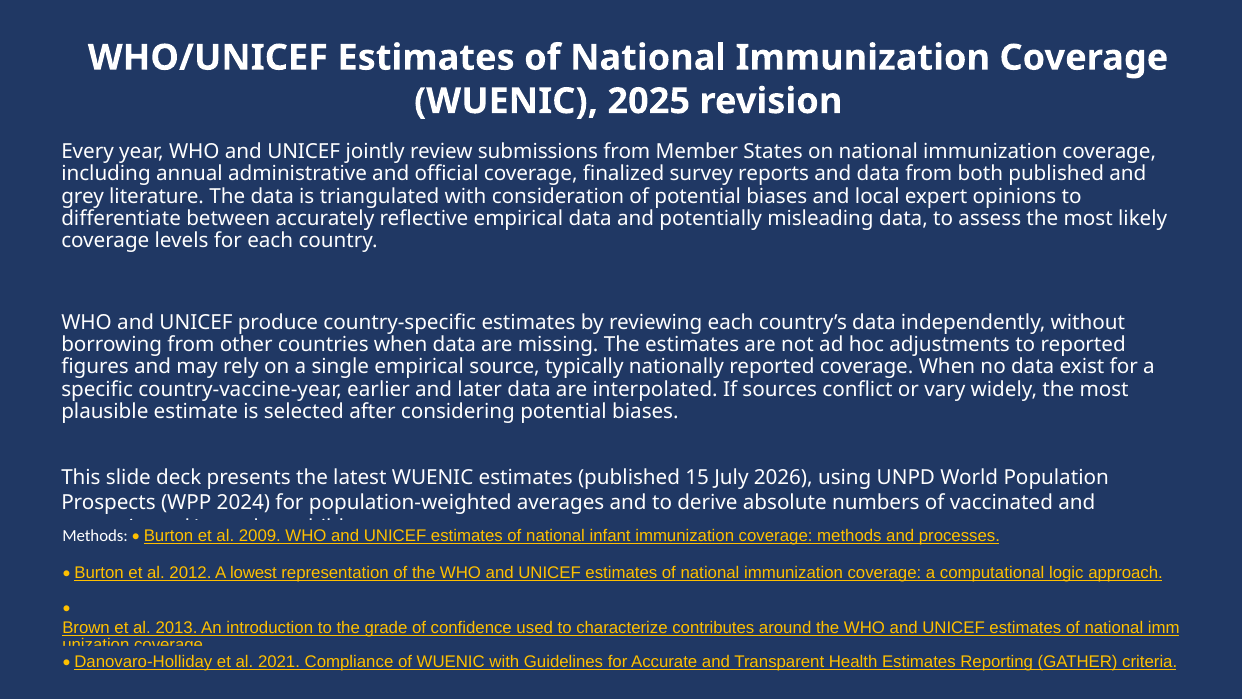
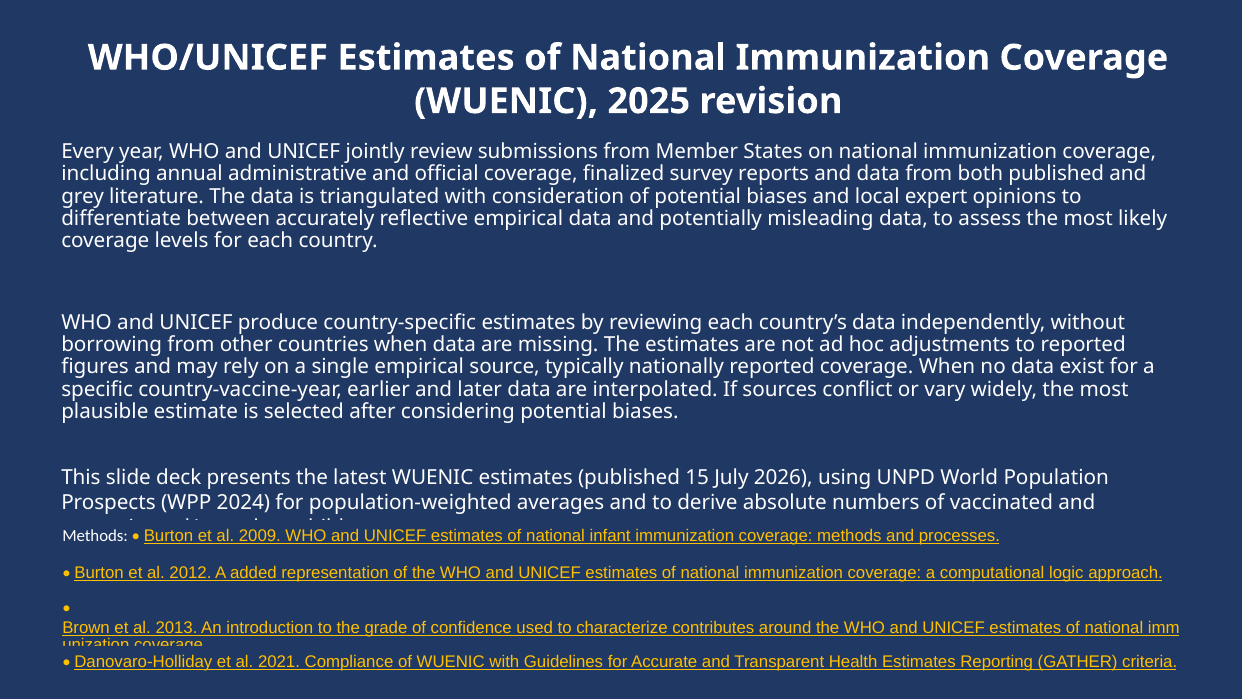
lowest: lowest -> added (253, 573)
